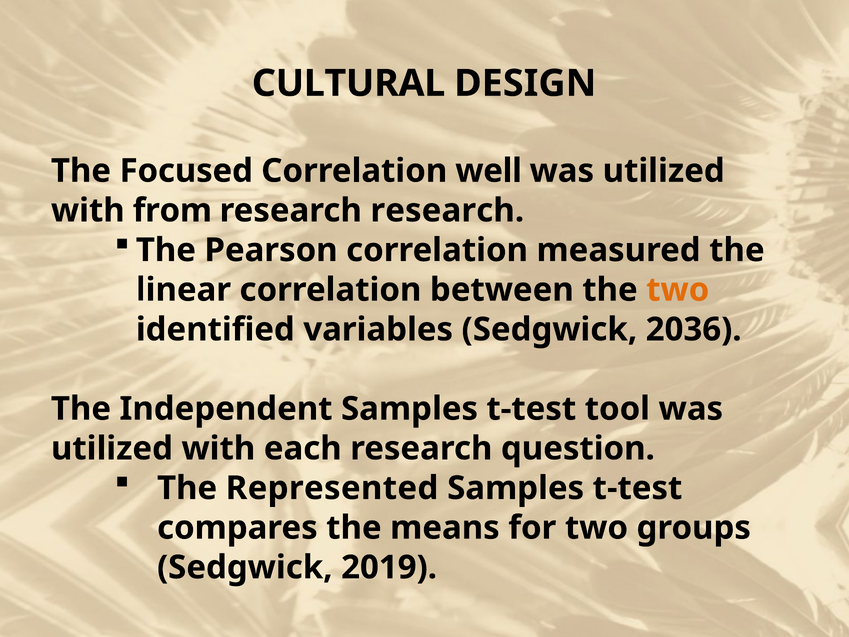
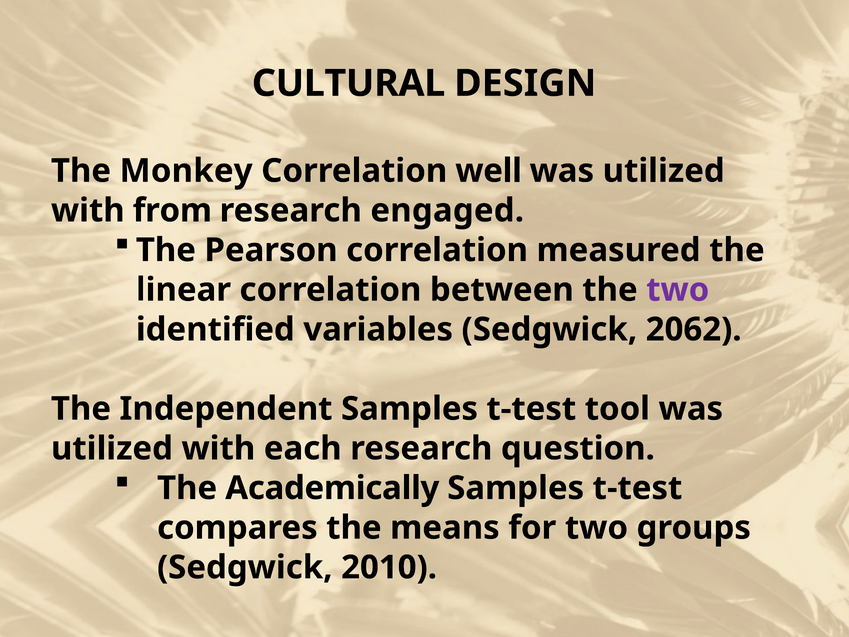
Focused: Focused -> Monkey (186, 171)
research research: research -> engaged (447, 210)
two colour: orange -> purple (678, 290)
2036: 2036 -> 2062 (694, 329)
Represented: Represented -> Academically (332, 488)
2019: 2019 -> 2010 (389, 567)
